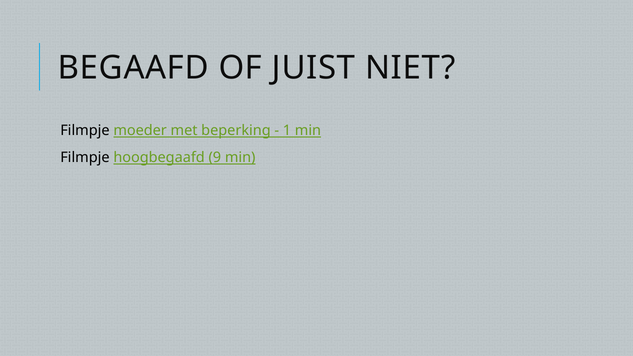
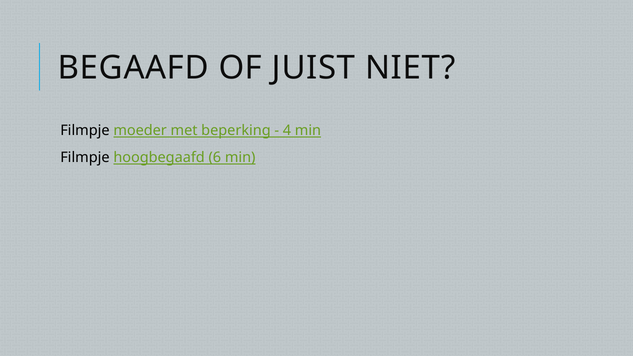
1: 1 -> 4 (287, 131)
9: 9 -> 6 (215, 158)
